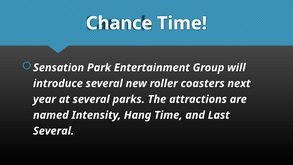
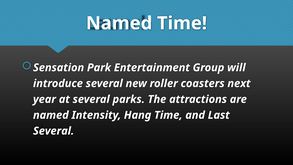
Chance: Chance -> Named (119, 23)
